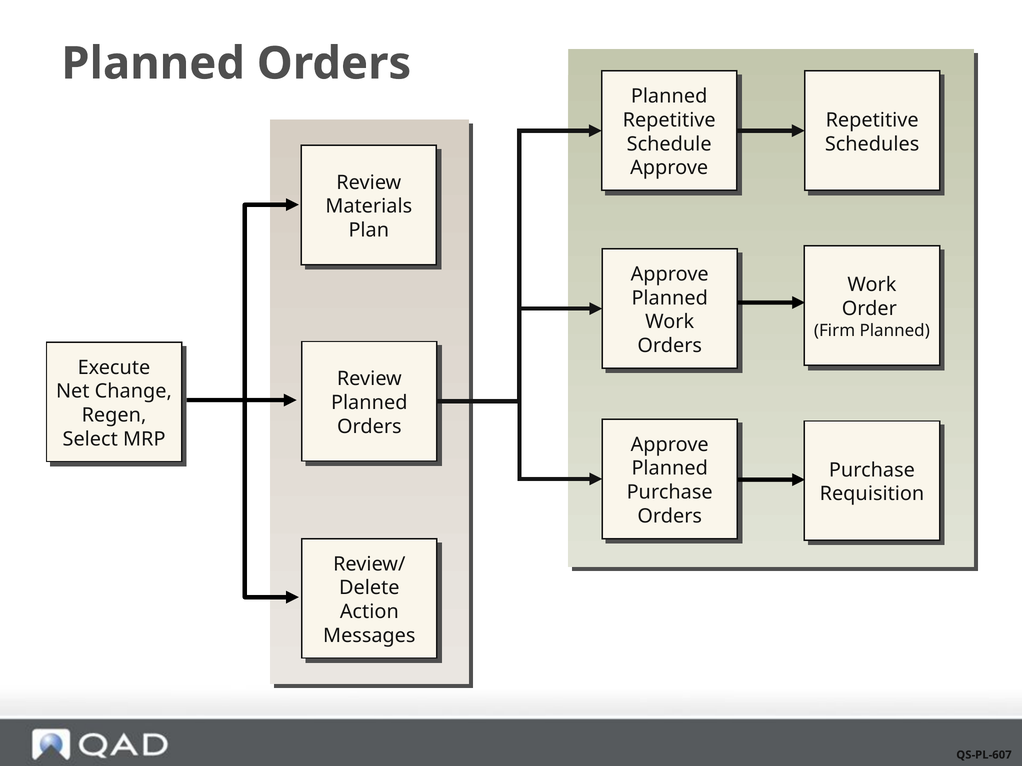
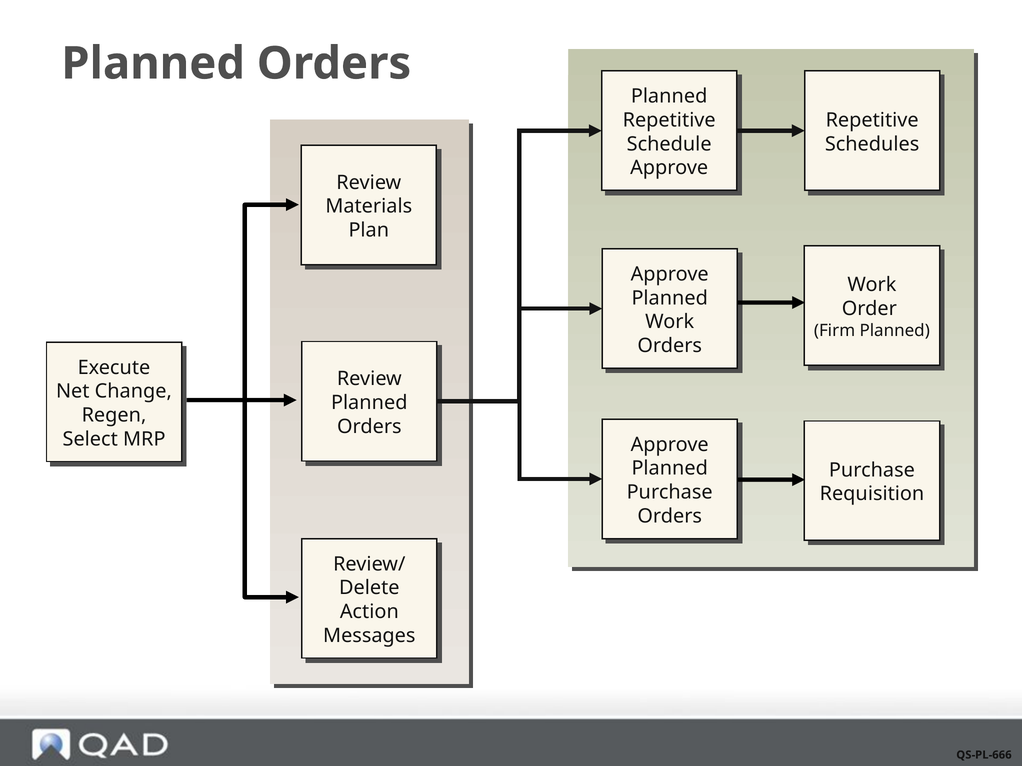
QS-PL-607: QS-PL-607 -> QS-PL-666 (984, 755)
